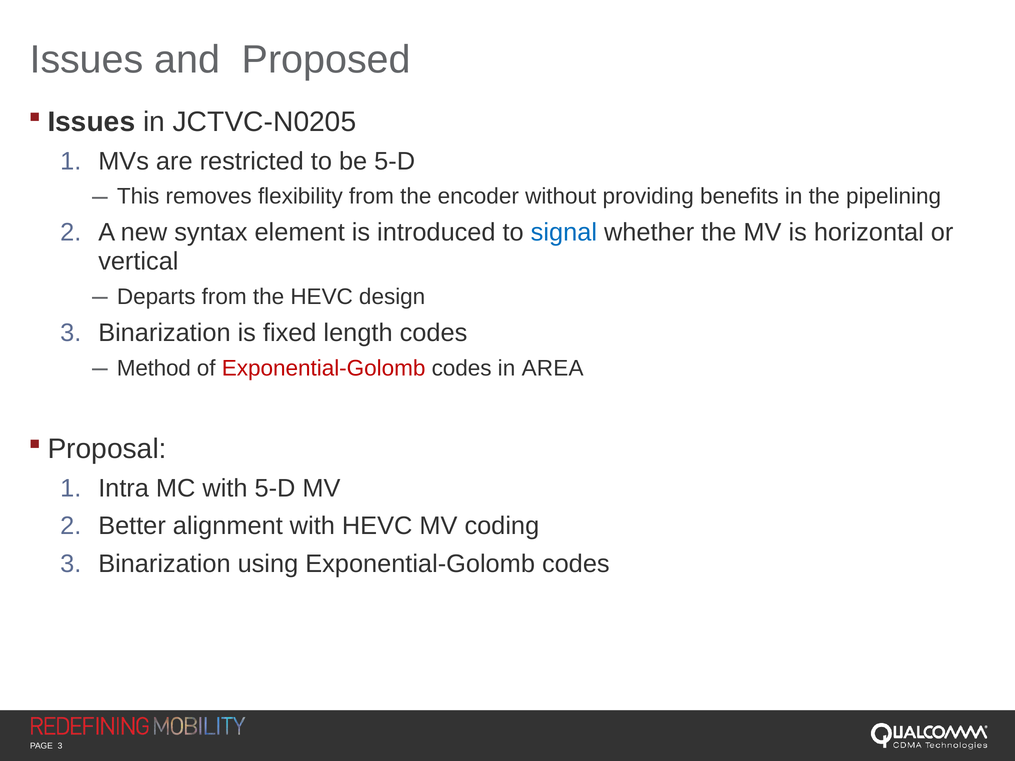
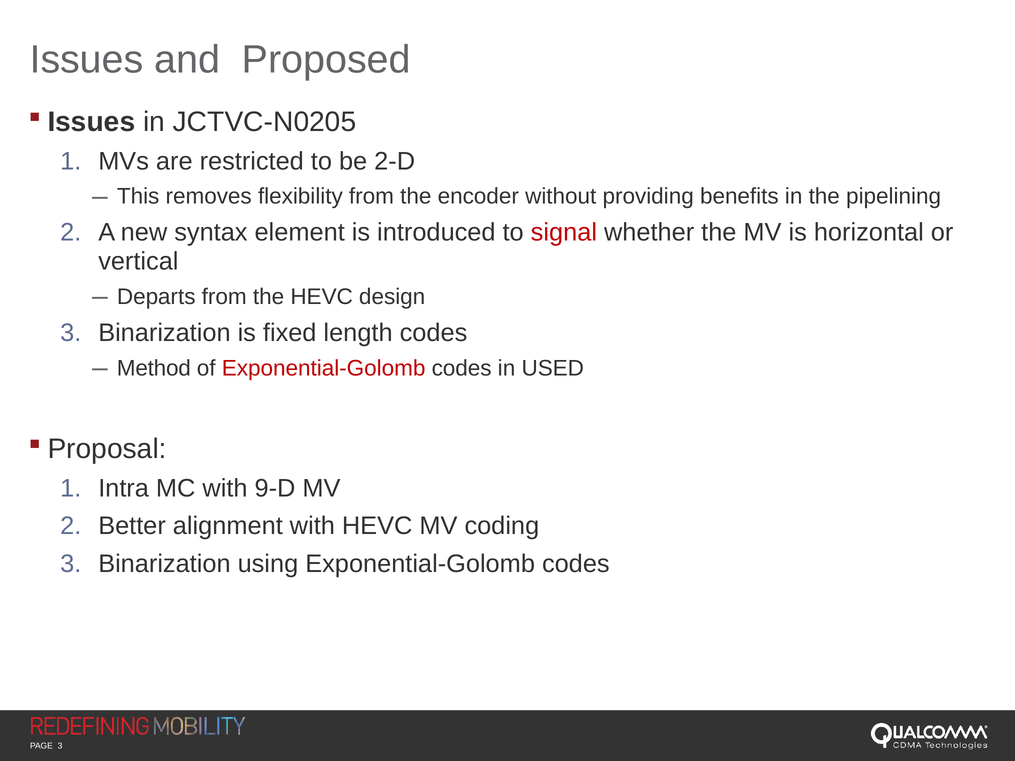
be 5-D: 5-D -> 2-D (395, 161)
signal colour: blue -> red (564, 233)
AREA: AREA -> USED (553, 368)
with 5-D: 5-D -> 9-D (275, 488)
